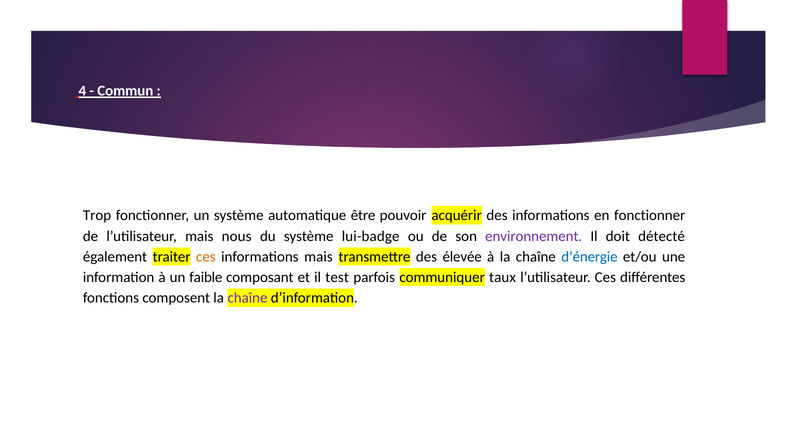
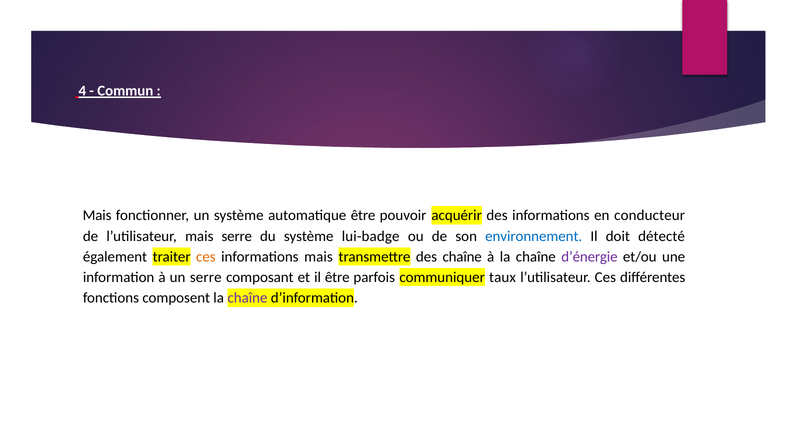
Trop: Trop -> Mais (97, 216)
en fonctionner: fonctionner -> conducteur (650, 216)
mais nous: nous -> serre (237, 236)
environnement colour: purple -> blue (534, 236)
des élevée: élevée -> chaîne (462, 257)
d’énergie colour: blue -> purple (589, 257)
un faible: faible -> serre (206, 277)
il test: test -> être (337, 277)
